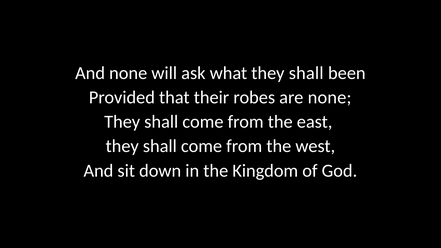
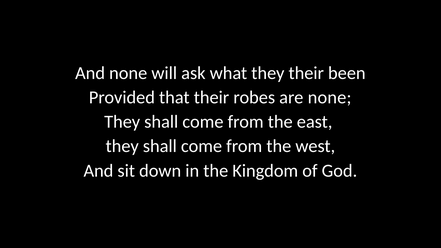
what they shall: shall -> their (306, 73)
